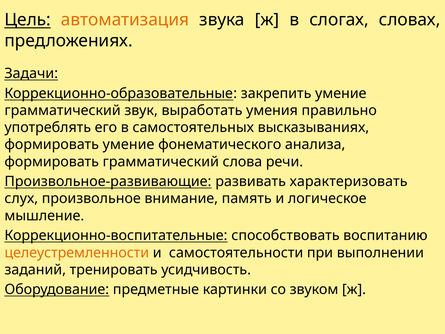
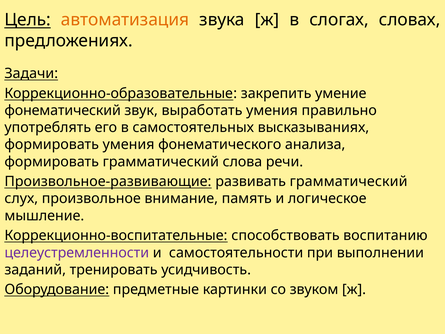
грамматический: грамматический -> фонематический (63, 110)
формировать умение: умение -> умения (129, 145)
развивать характеризовать: характеризовать -> грамматический (349, 181)
целеустремленности colour: orange -> purple (77, 252)
